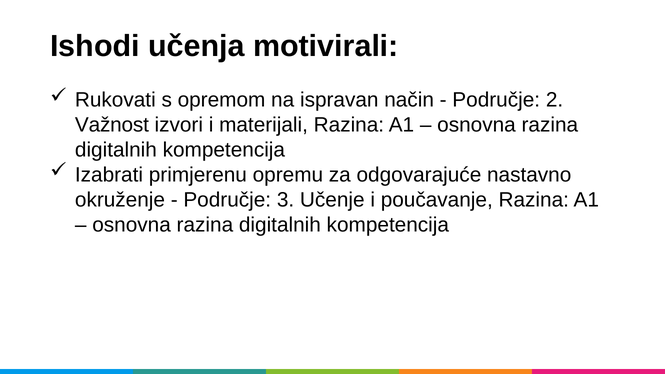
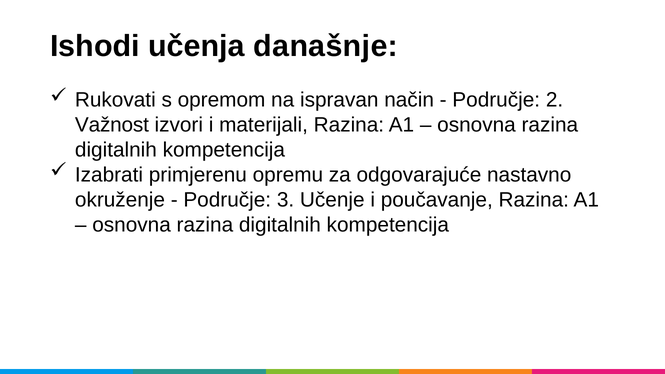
motivirali: motivirali -> današnje (326, 46)
